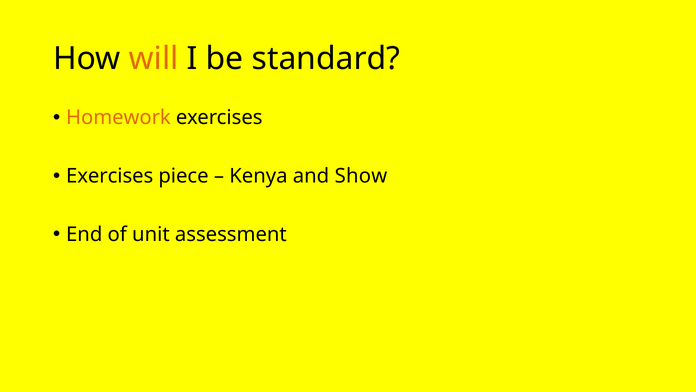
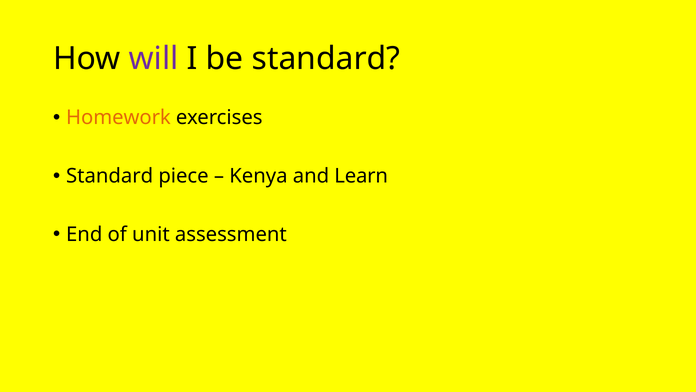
will colour: orange -> purple (154, 58)
Exercises: Exercises -> Standard (110, 176)
Show: Show -> Learn (361, 176)
